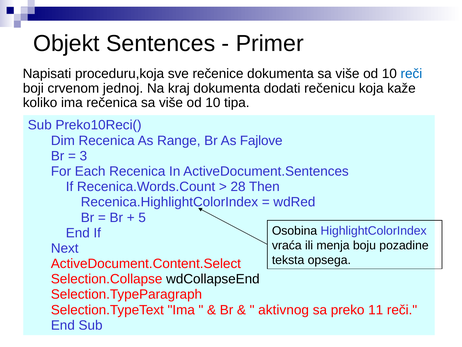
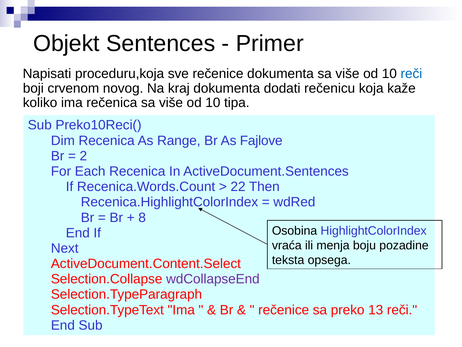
jednoj: jednoj -> novog (123, 88)
3: 3 -> 2 (83, 156)
28: 28 -> 22 (238, 186)
5: 5 -> 8 (142, 217)
wdCollapseEnd colour: black -> purple (213, 279)
aktivnog: aktivnog -> rečenice (284, 309)
11: 11 -> 13 (376, 309)
